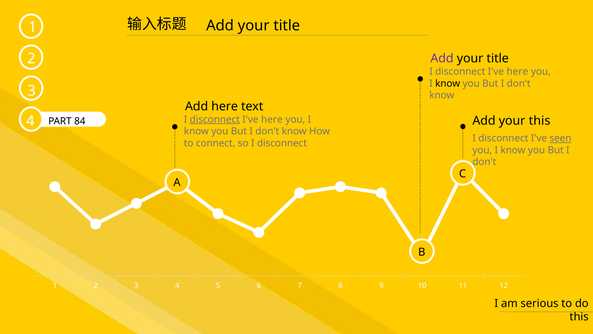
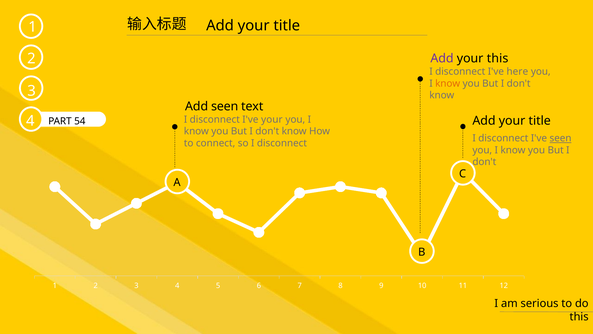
title: title -> this (498, 58)
know colour: black -> orange (448, 83)
Add here: here -> seen (225, 106)
disconnect underline: present -> none (215, 119)
here: here -> your (272, 119)
this: this -> title (540, 121)
84: 84 -> 54 (80, 121)
